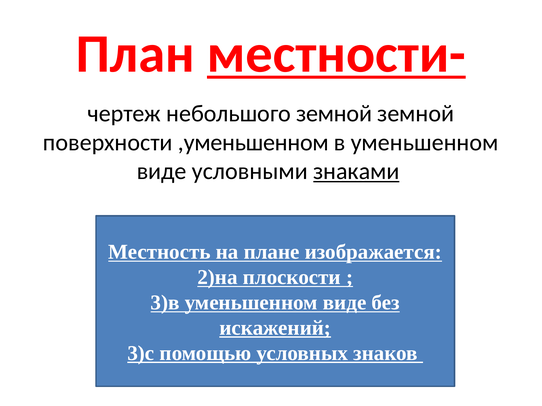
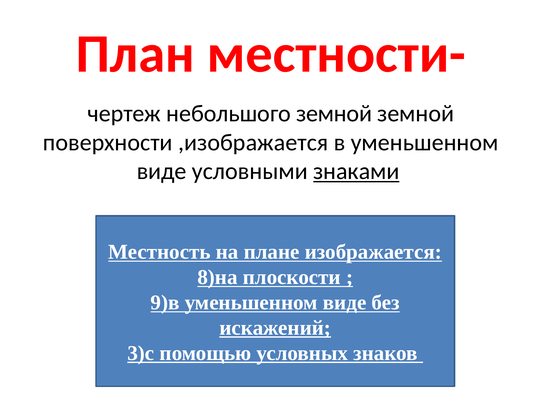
местности- underline: present -> none (336, 54)
,уменьшенном: ,уменьшенном -> ,изображается (253, 143)
2)на: 2)на -> 8)на (217, 278)
3)в: 3)в -> 9)в (165, 303)
